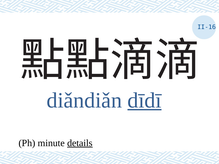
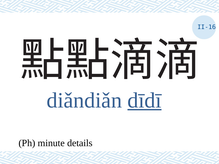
details underline: present -> none (80, 143)
